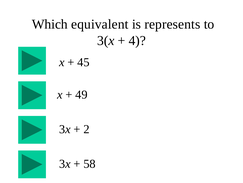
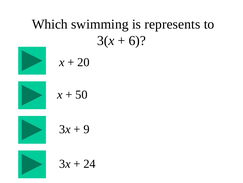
equivalent: equivalent -> swimming (100, 24)
4: 4 -> 6 (137, 40)
45: 45 -> 20 (83, 62)
49: 49 -> 50 (81, 94)
2: 2 -> 9 (86, 129)
58: 58 -> 24 (90, 163)
